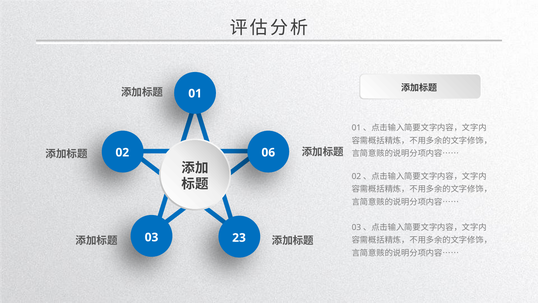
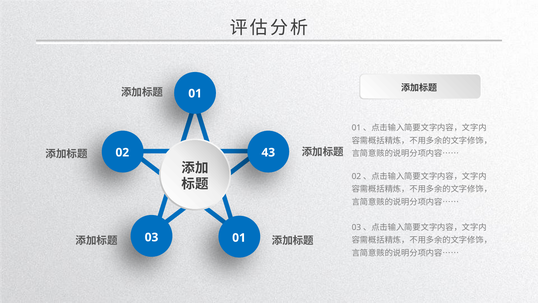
06: 06 -> 43 (268, 152)
03 23: 23 -> 01 (239, 238)
